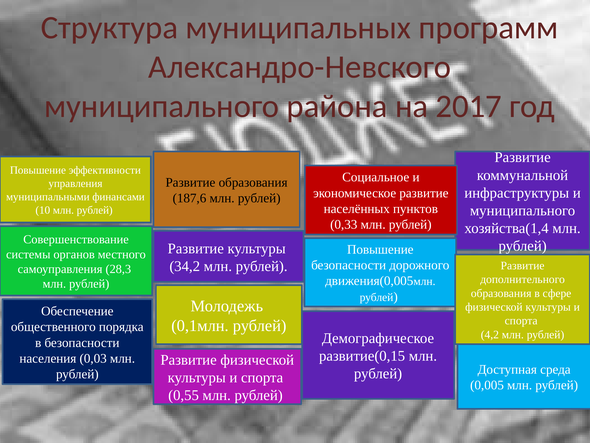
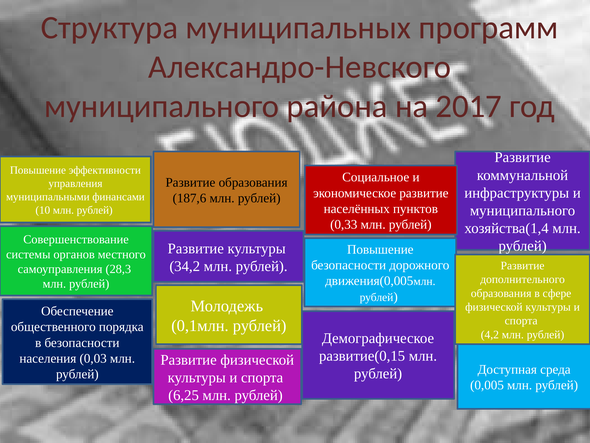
0,55: 0,55 -> 6,25 (184, 395)
